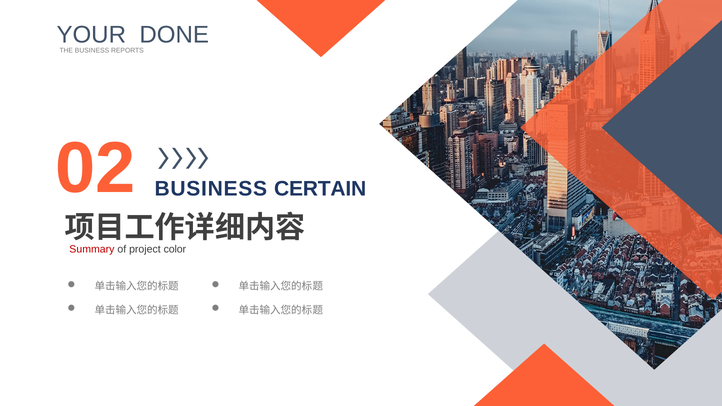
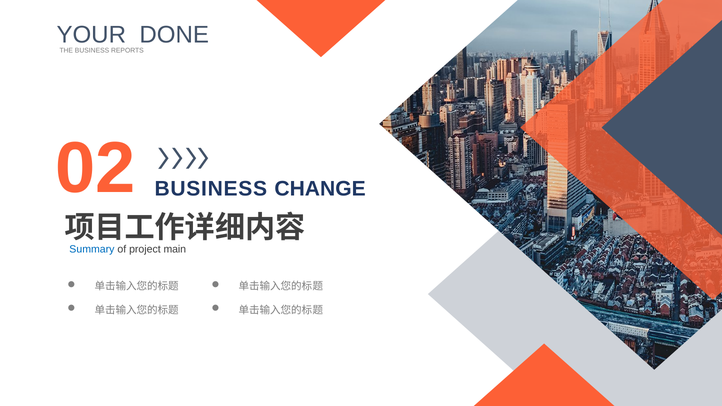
CERTAIN: CERTAIN -> CHANGE (320, 189)
Summary colour: red -> blue (92, 249)
color: color -> main (175, 249)
